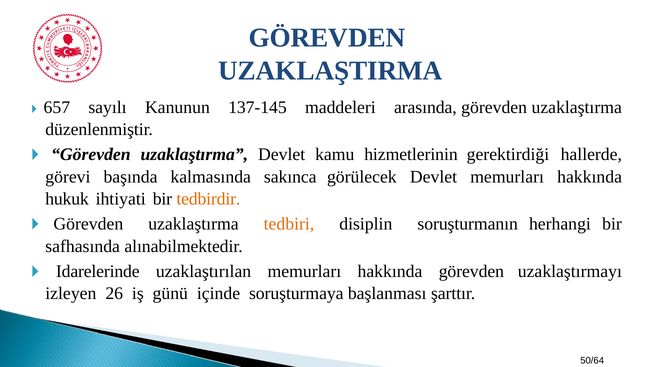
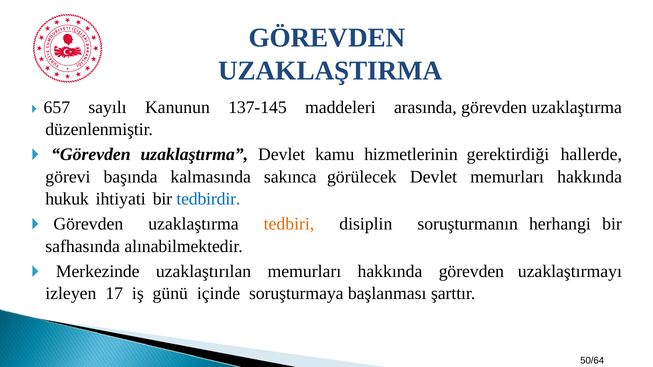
tedbirdir colour: orange -> blue (208, 199)
Idarelerinde: Idarelerinde -> Merkezinde (98, 271)
26: 26 -> 17 (114, 294)
